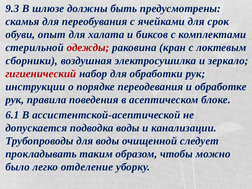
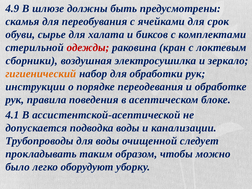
9.3: 9.3 -> 4.9 (12, 9)
опыт: опыт -> сырье (52, 35)
гигиенический colour: red -> orange (41, 74)
6.1: 6.1 -> 4.1 (12, 115)
отделение: отделение -> оборудуют (87, 167)
